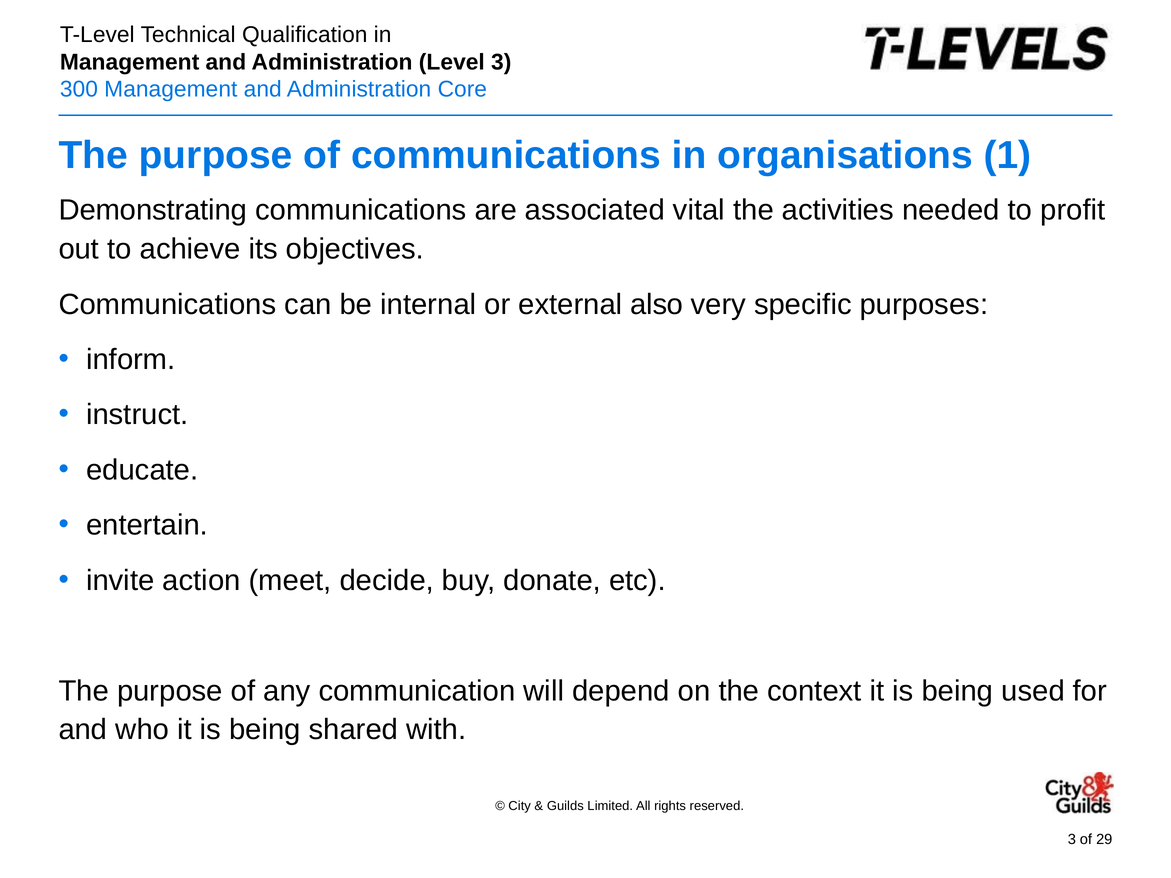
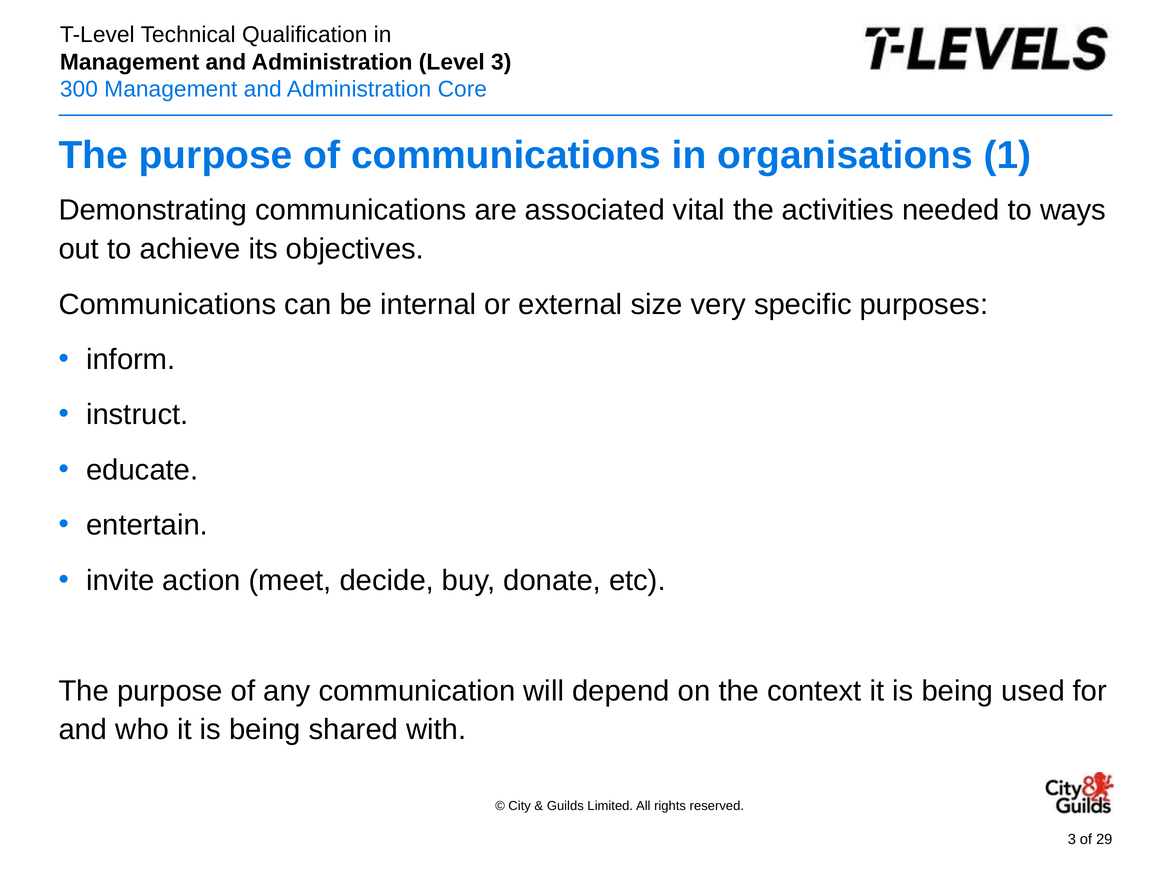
profit: profit -> ways (1073, 210)
also: also -> size (657, 304)
